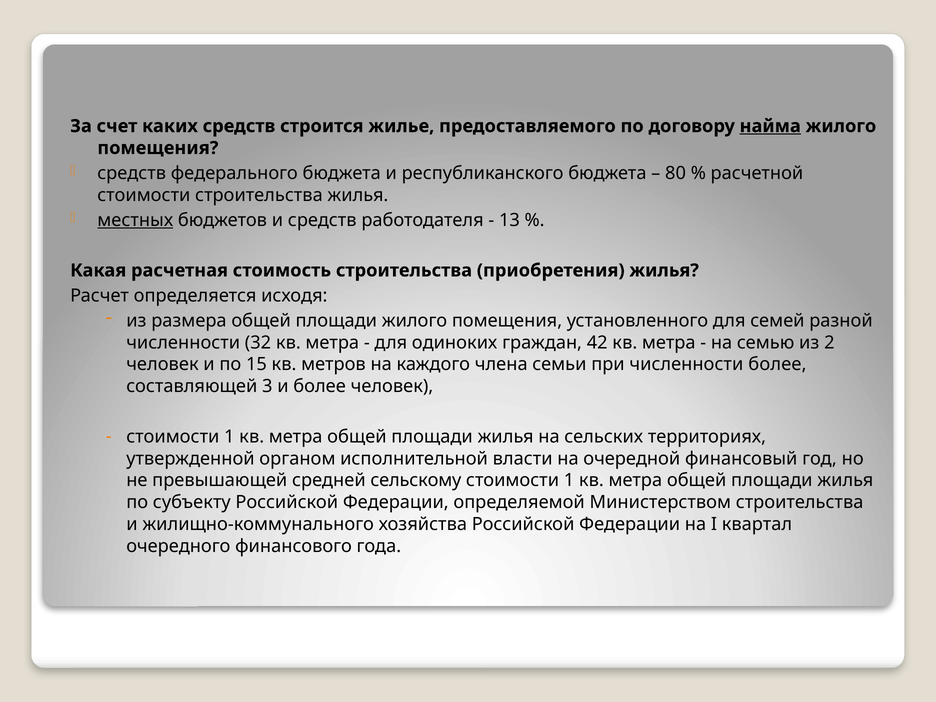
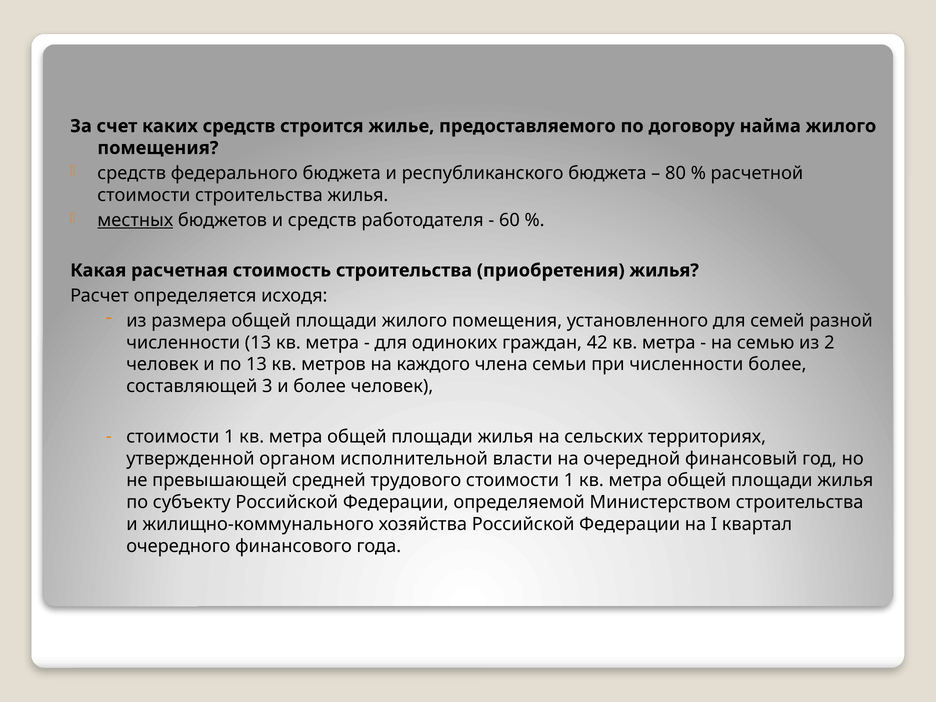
найма underline: present -> none (770, 126)
13: 13 -> 60 (509, 220)
численности 32: 32 -> 13 (258, 343)
по 15: 15 -> 13 (256, 364)
сельскому: сельскому -> трудового (416, 480)
